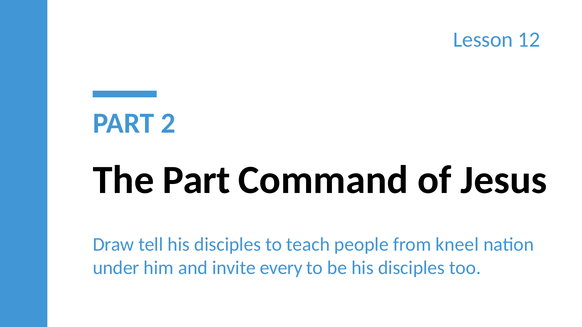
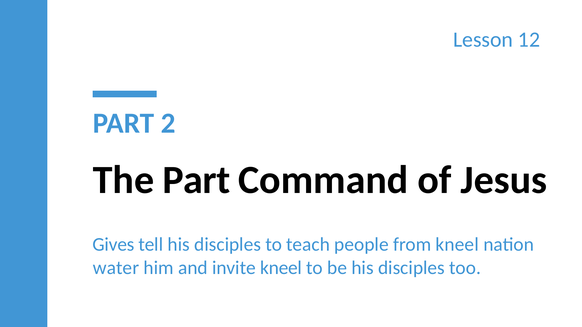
Draw: Draw -> Gives (113, 245)
under: under -> water (116, 268)
invite every: every -> kneel (281, 268)
